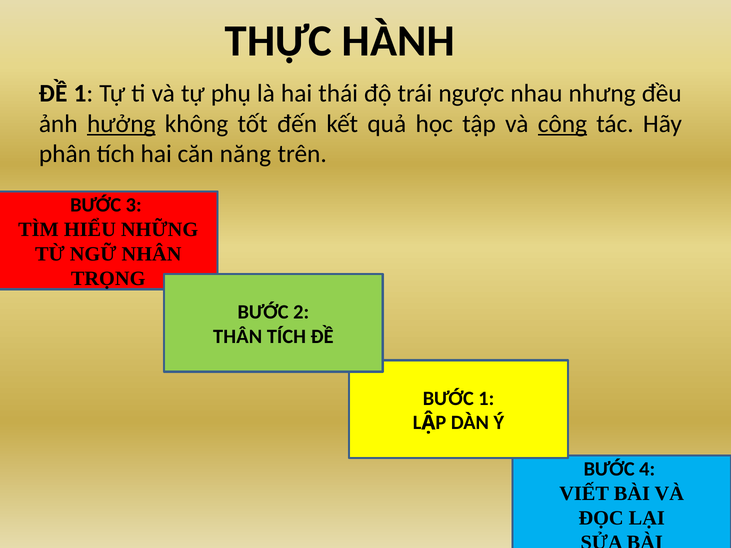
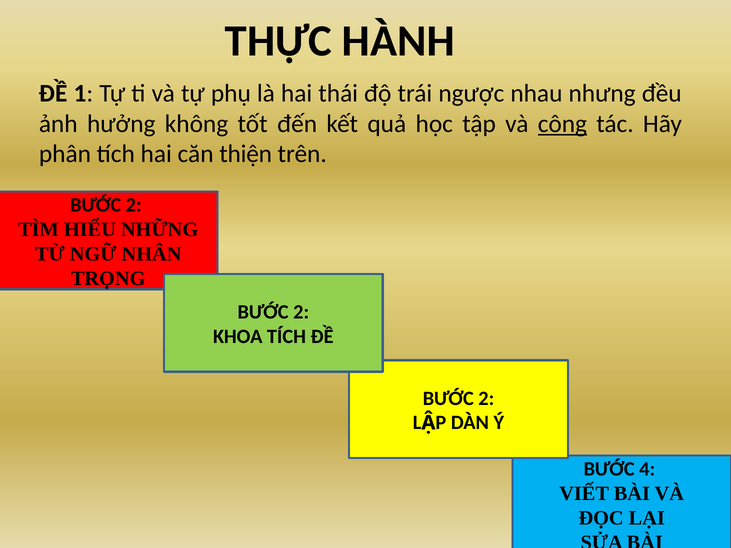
hưởng underline: present -> none (121, 124)
năng: năng -> thiện (246, 154)
3: 3 -> 2 (134, 205)
THÂN: THÂN -> KHOA (238, 337)
1: 1 -> 2 (486, 399)
